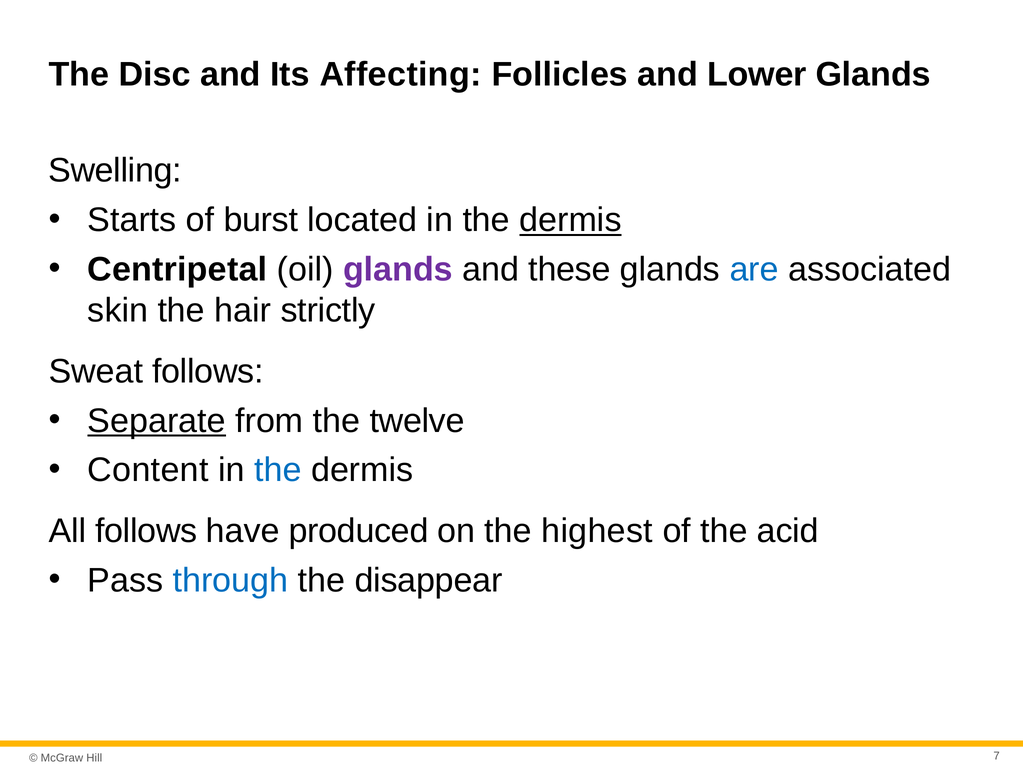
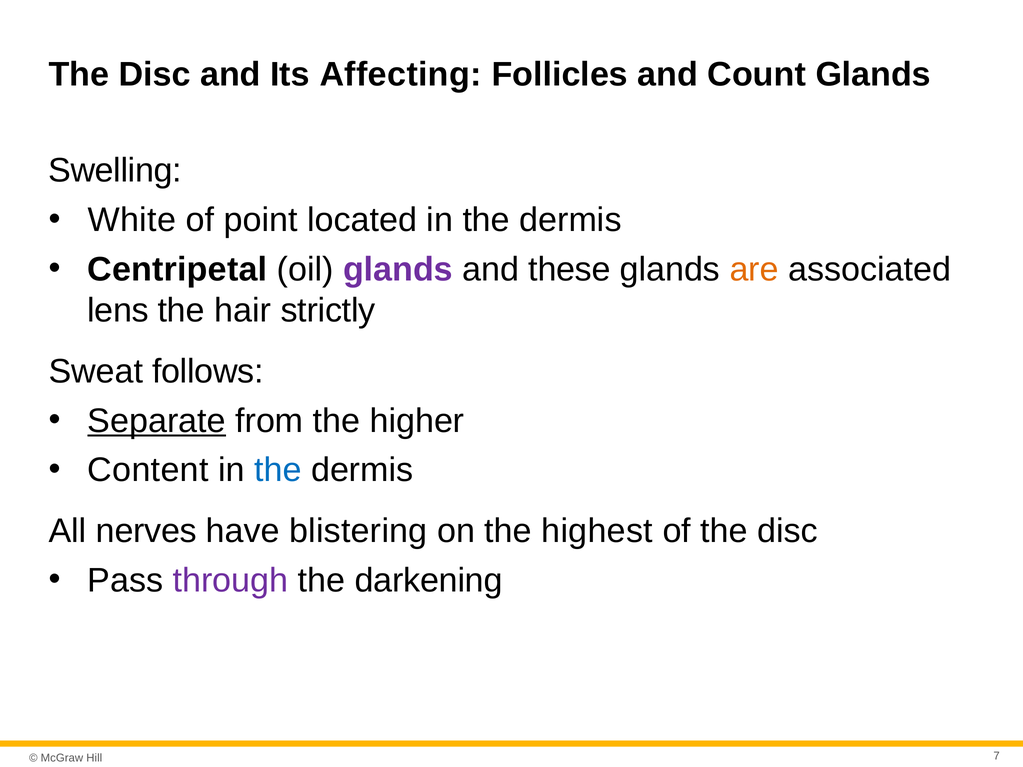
Lower: Lower -> Count (757, 74)
Starts: Starts -> White (132, 220)
burst: burst -> point (261, 220)
dermis underline: present -> none (570, 220)
are colour: blue -> orange (754, 270)
skin: skin -> lens (118, 311)
twelve: twelve -> higher (417, 421)
All follows: follows -> nerves (146, 531)
produced: produced -> blistering (358, 531)
of the acid: acid -> disc (788, 531)
through colour: blue -> purple (231, 581)
disappear: disappear -> darkening (429, 581)
